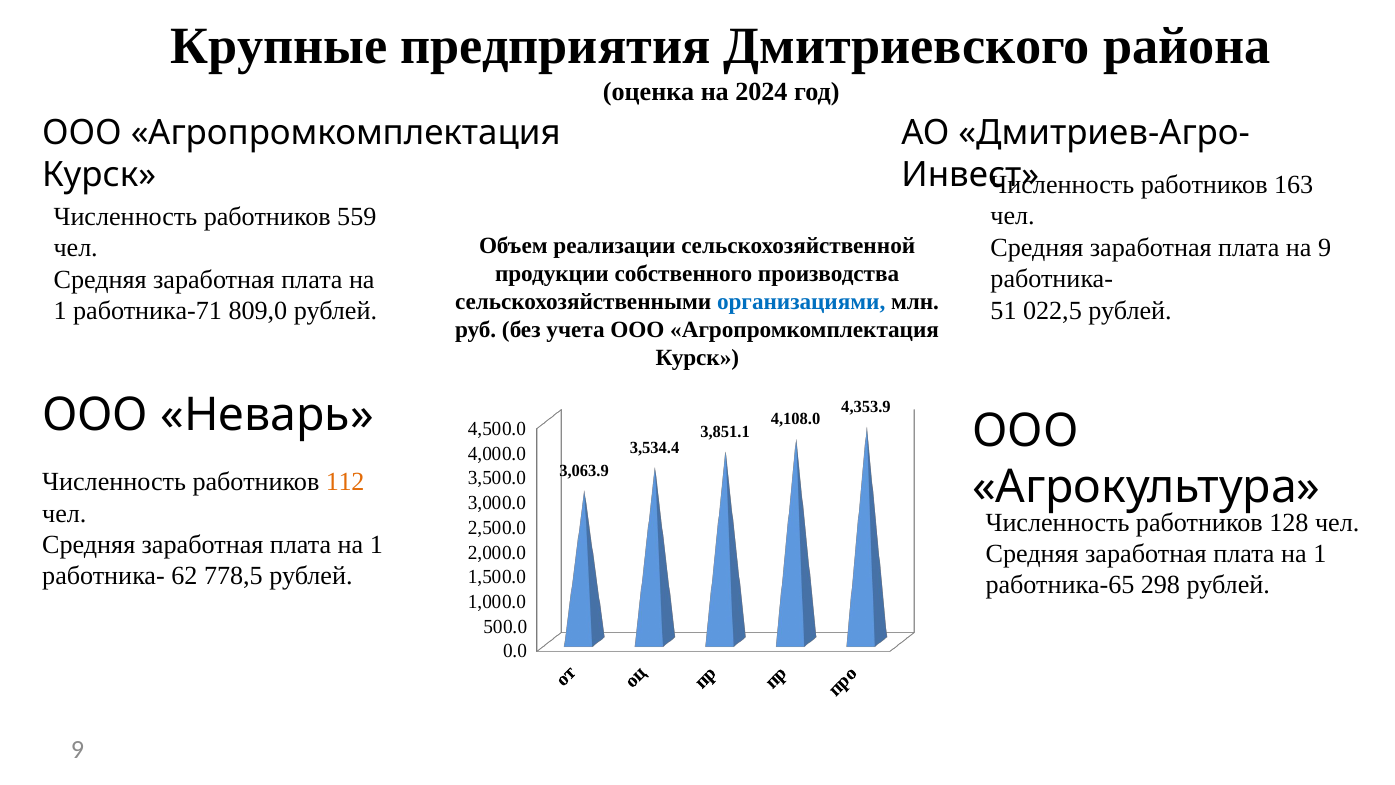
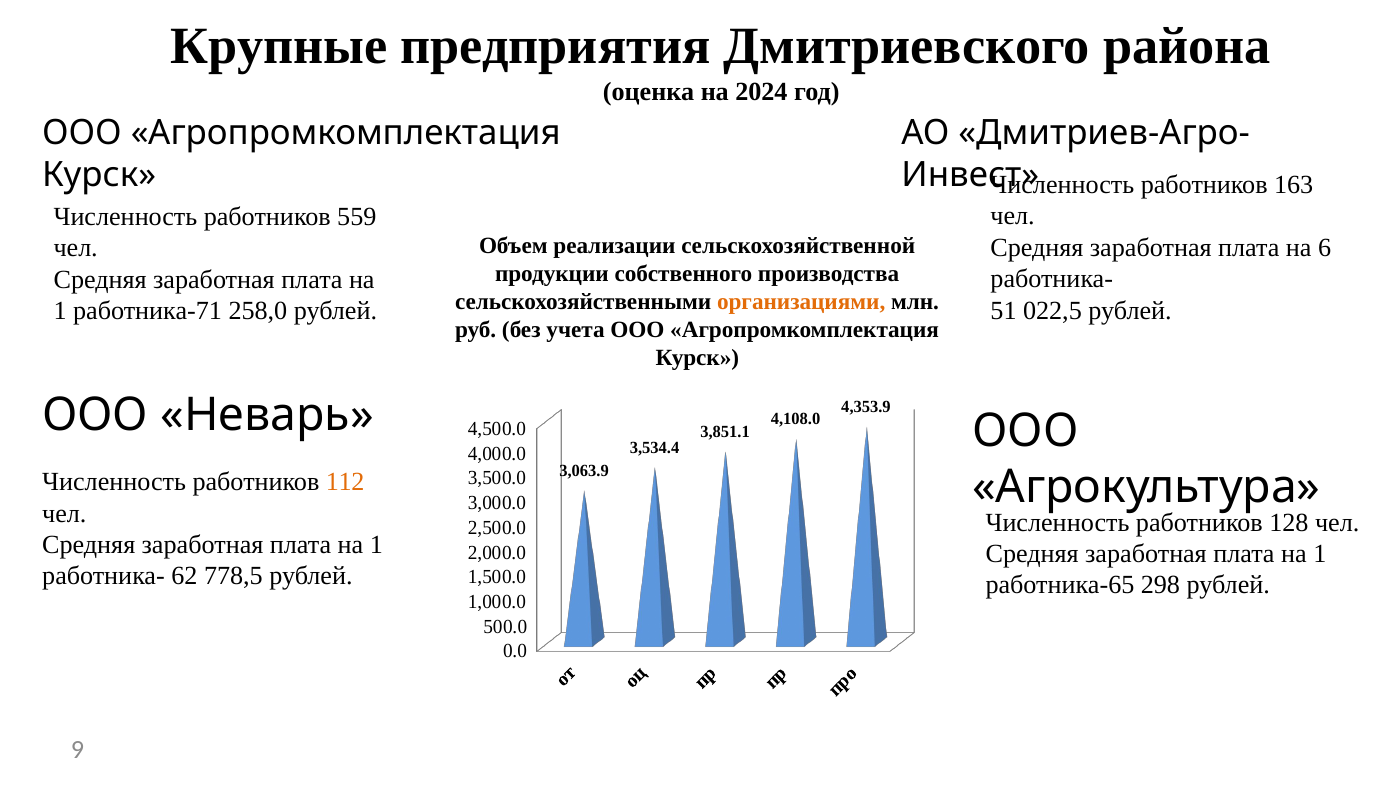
на 9: 9 -> 6 (1325, 248)
организациями colour: blue -> orange (801, 302)
809,0: 809,0 -> 258,0 (258, 311)
